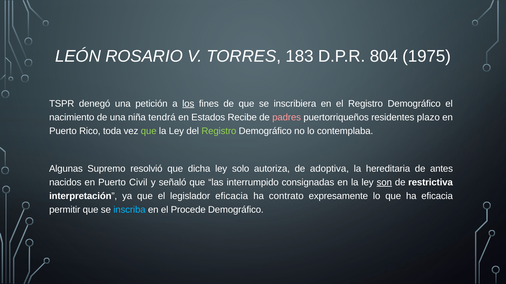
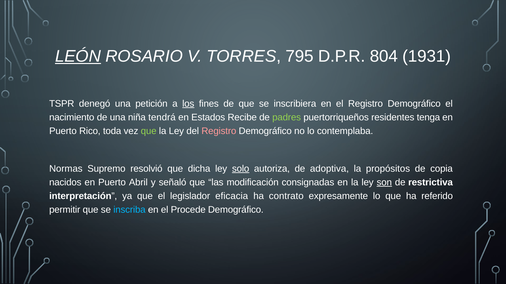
LEÓN underline: none -> present (78, 56)
183: 183 -> 795 (300, 56)
1975: 1975 -> 1931 (427, 56)
padres colour: pink -> light green (287, 118)
plazo: plazo -> tenga (428, 118)
Registro colour: light green -> pink (219, 131)
Algunas: Algunas -> Normas (66, 169)
solo underline: none -> present (241, 169)
hereditaria: hereditaria -> propósitos (388, 169)
antes: antes -> copia (441, 169)
Civil: Civil -> Abril (138, 183)
interrumpido: interrumpido -> modificación (253, 183)
ha eficacia: eficacia -> referido (437, 196)
